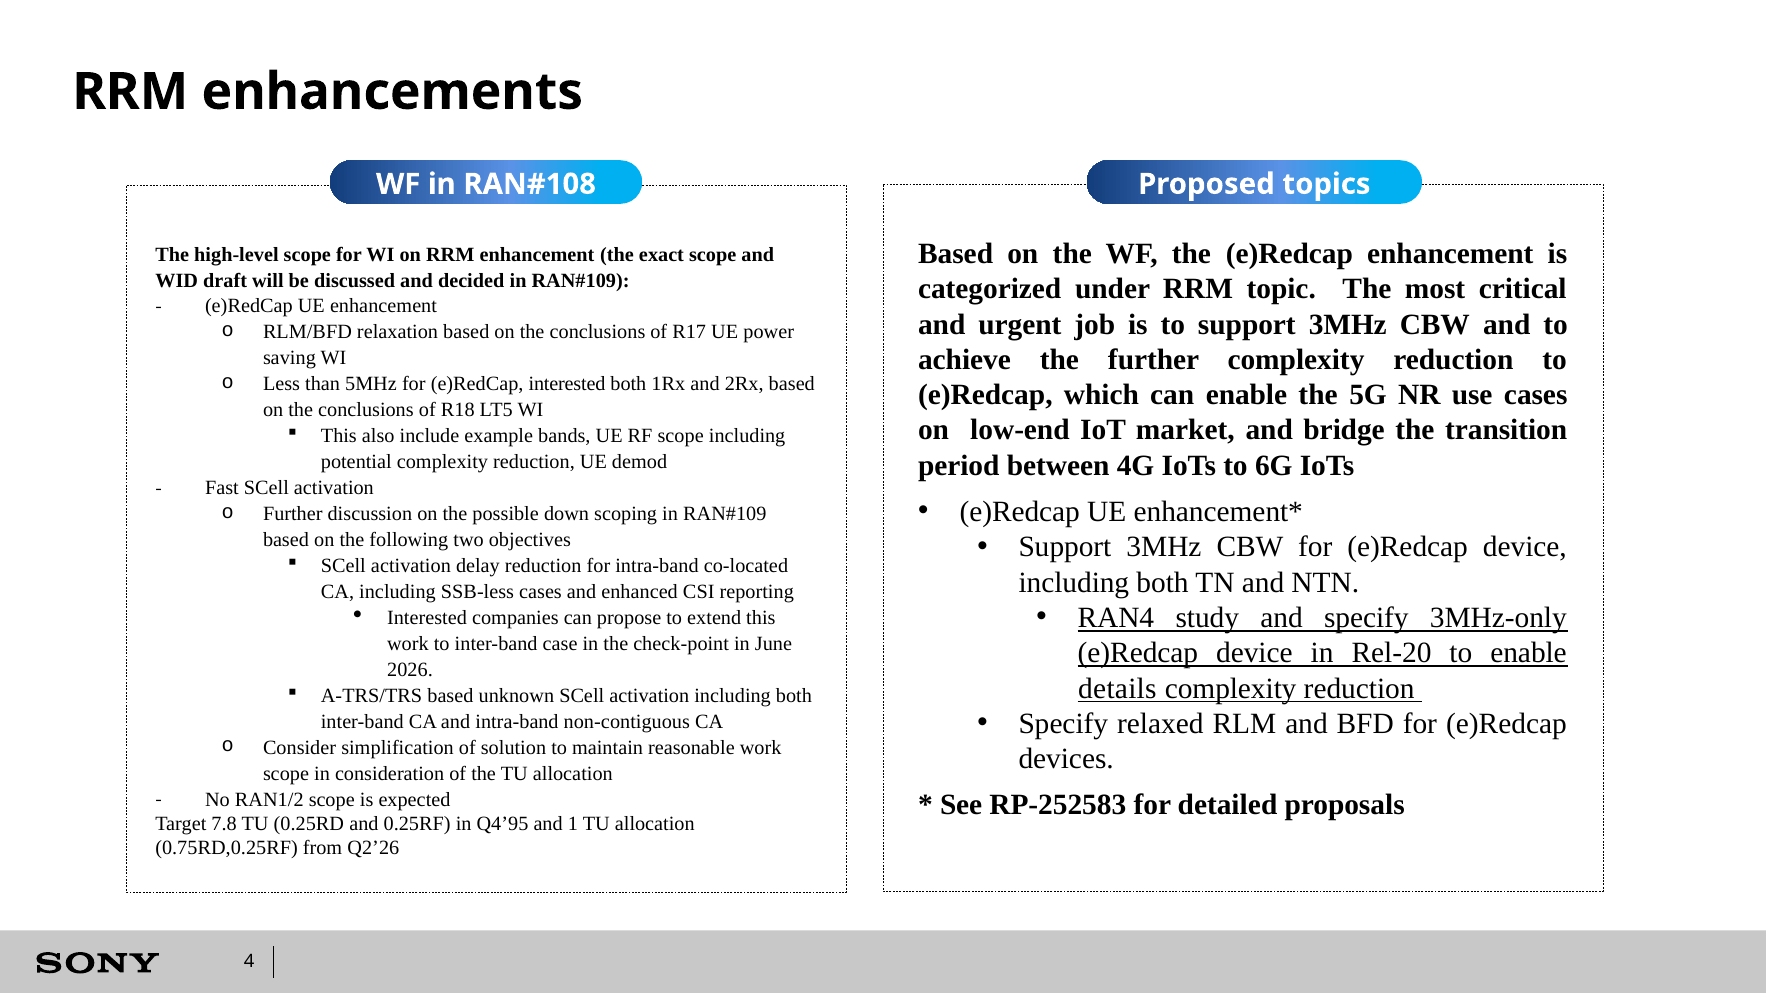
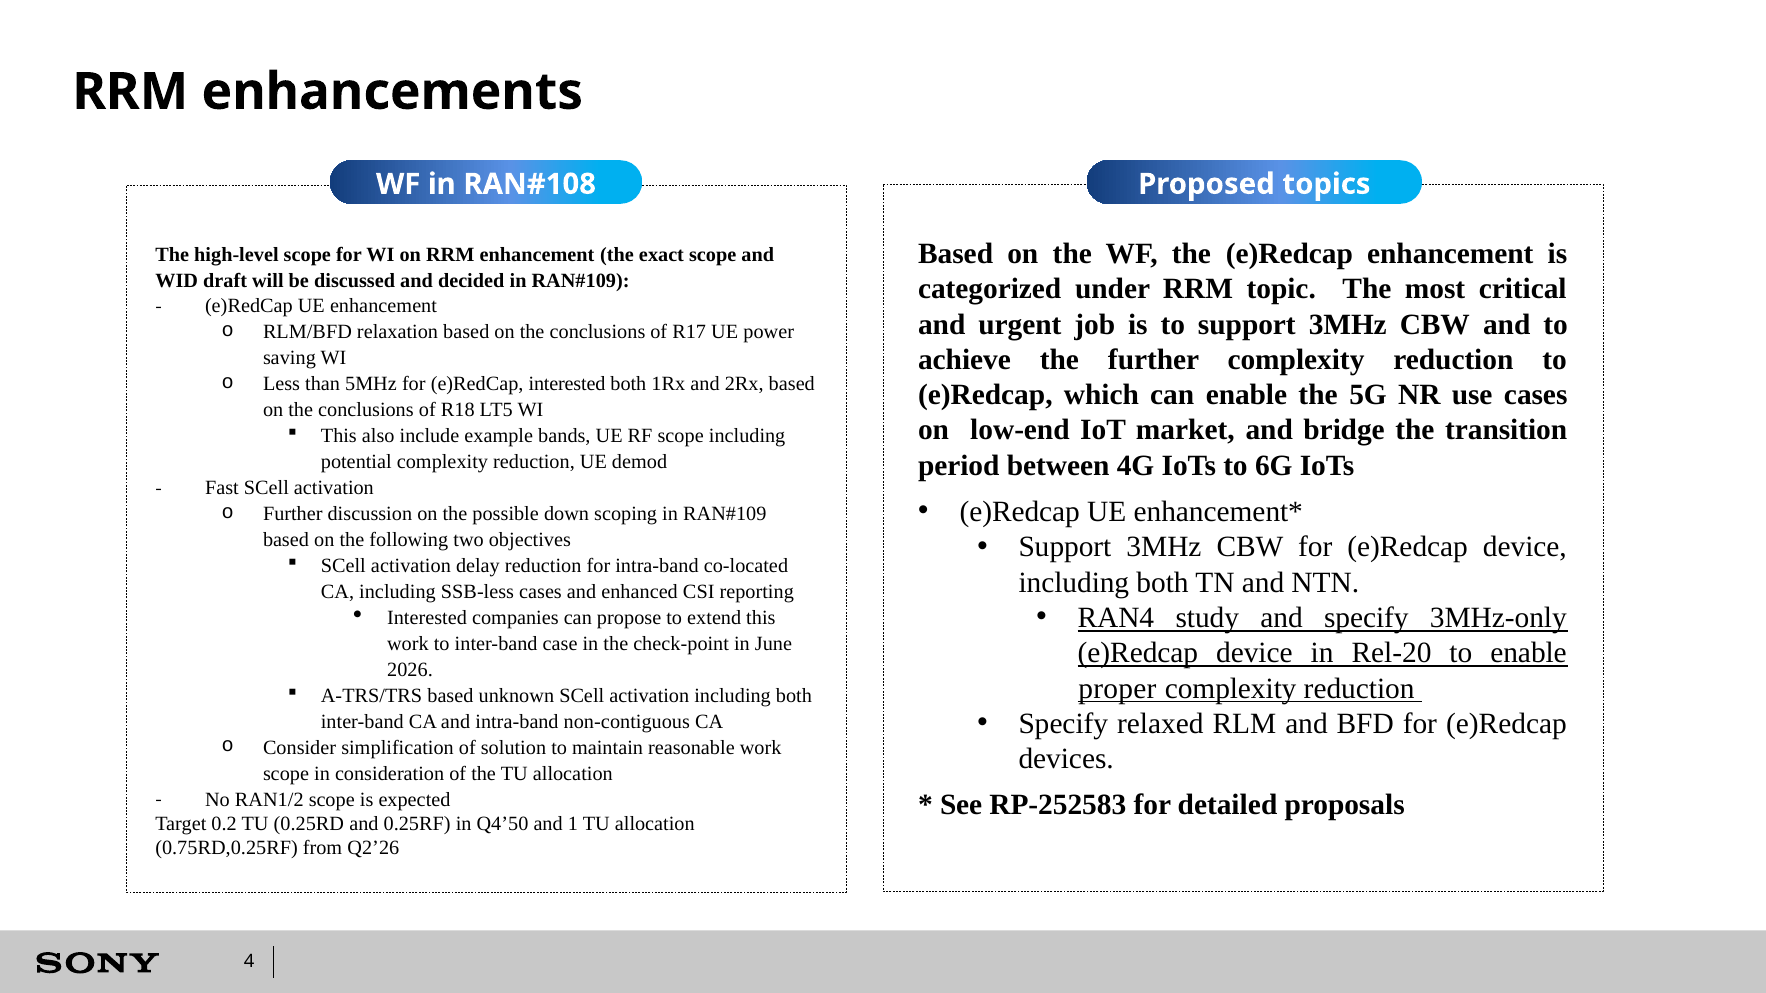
details: details -> proper (1117, 689)
7.8: 7.8 -> 0.2 (224, 824)
Q4’95: Q4’95 -> Q4’50 (502, 824)
